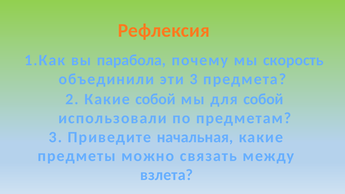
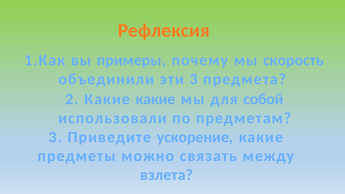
парабола: парабола -> примеры (131, 60)
Какие собой: собой -> какие (155, 99)
начальная: начальная -> ускорение (195, 137)
